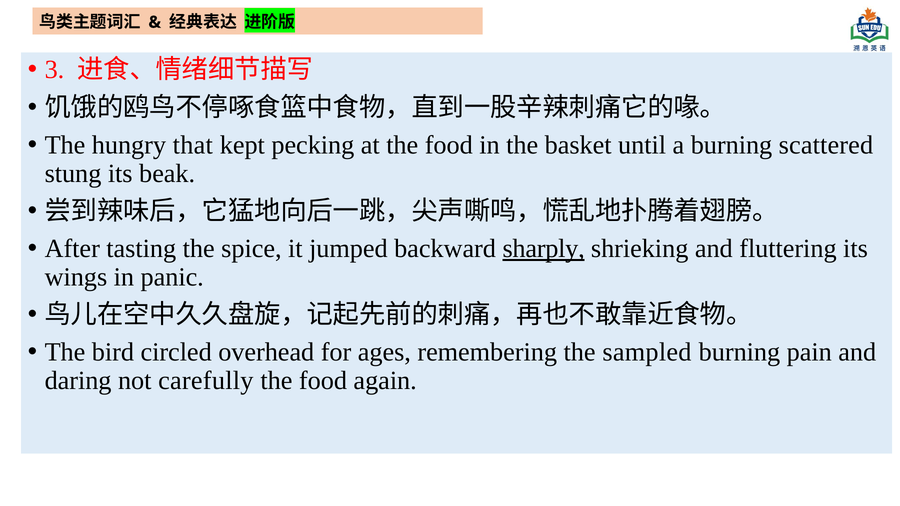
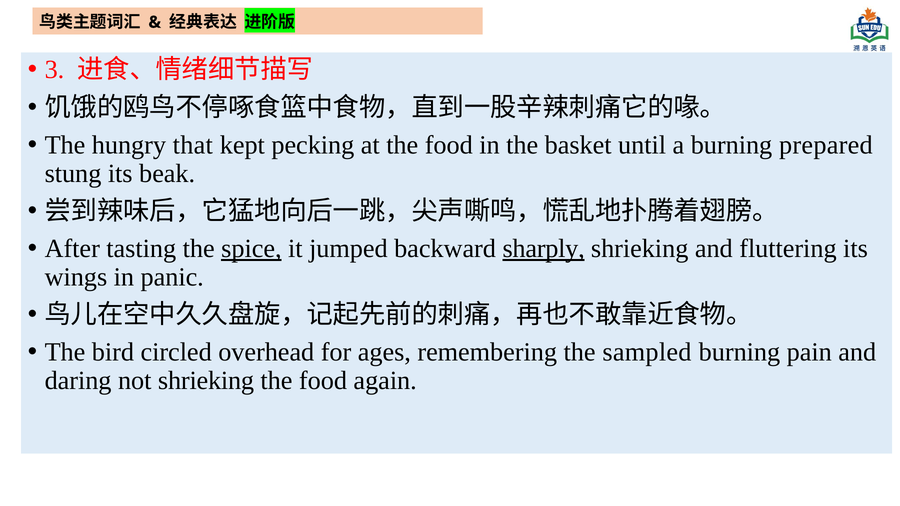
scattered: scattered -> prepared (826, 145)
spice underline: none -> present (251, 249)
not carefully: carefully -> shrieking (206, 381)
